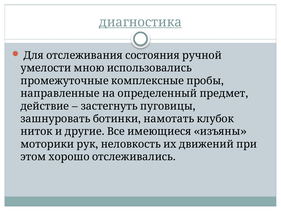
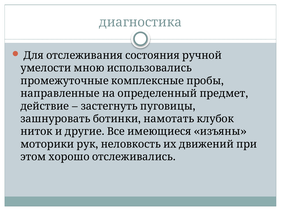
диагностика underline: present -> none (140, 22)
